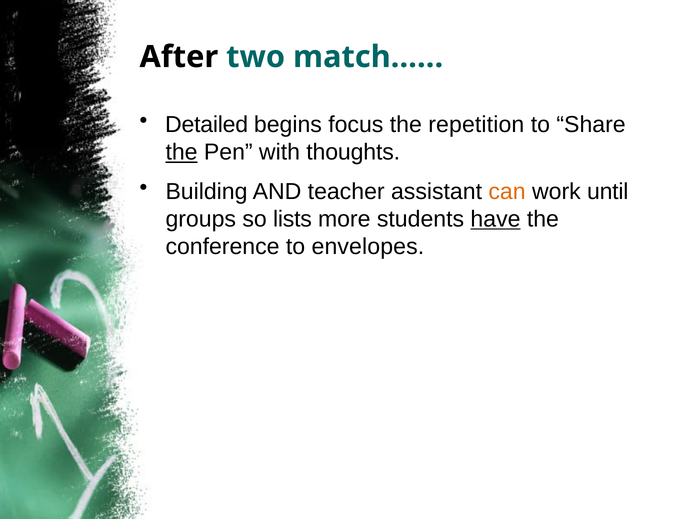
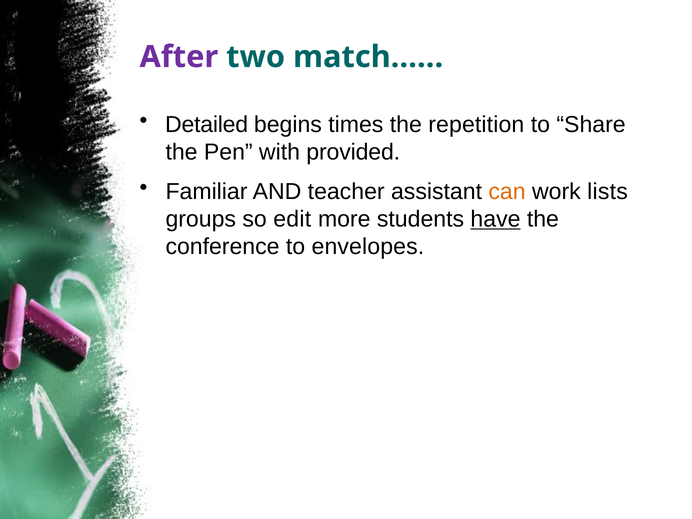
After colour: black -> purple (179, 57)
focus: focus -> times (356, 125)
the underline: present -> none (182, 152)
thoughts: thoughts -> provided (353, 152)
Building: Building -> Familiar (207, 191)
until: until -> lists (607, 191)
lists: lists -> edit (292, 219)
